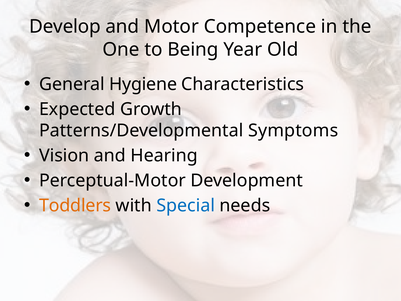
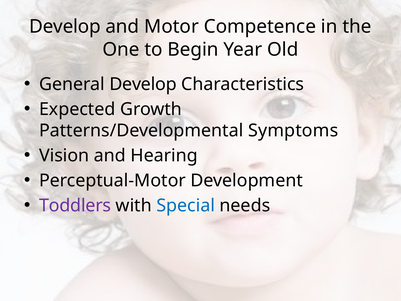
Being: Being -> Begin (193, 49)
General Hygiene: Hygiene -> Develop (143, 84)
Toddlers colour: orange -> purple (75, 205)
